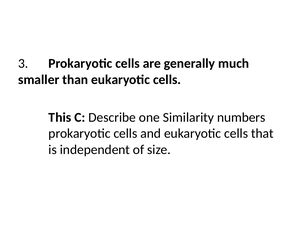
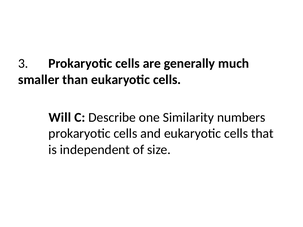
This: This -> Will (60, 117)
